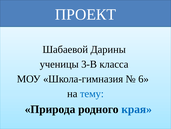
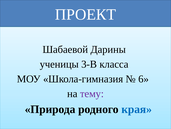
тему colour: blue -> purple (92, 93)
